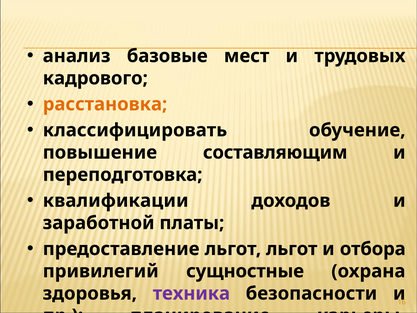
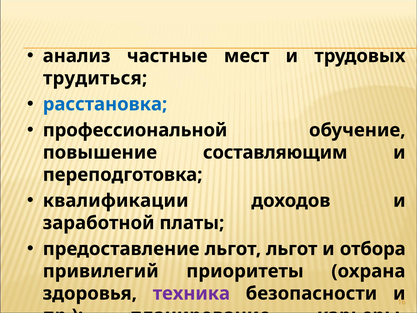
базовые: базовые -> частные (167, 56)
кадрового: кадрового -> трудиться (95, 78)
расстановка colour: orange -> blue (105, 104)
классифицировать: классифицировать -> профессиональной (135, 130)
сущностные: сущностные -> приоритеты (245, 271)
